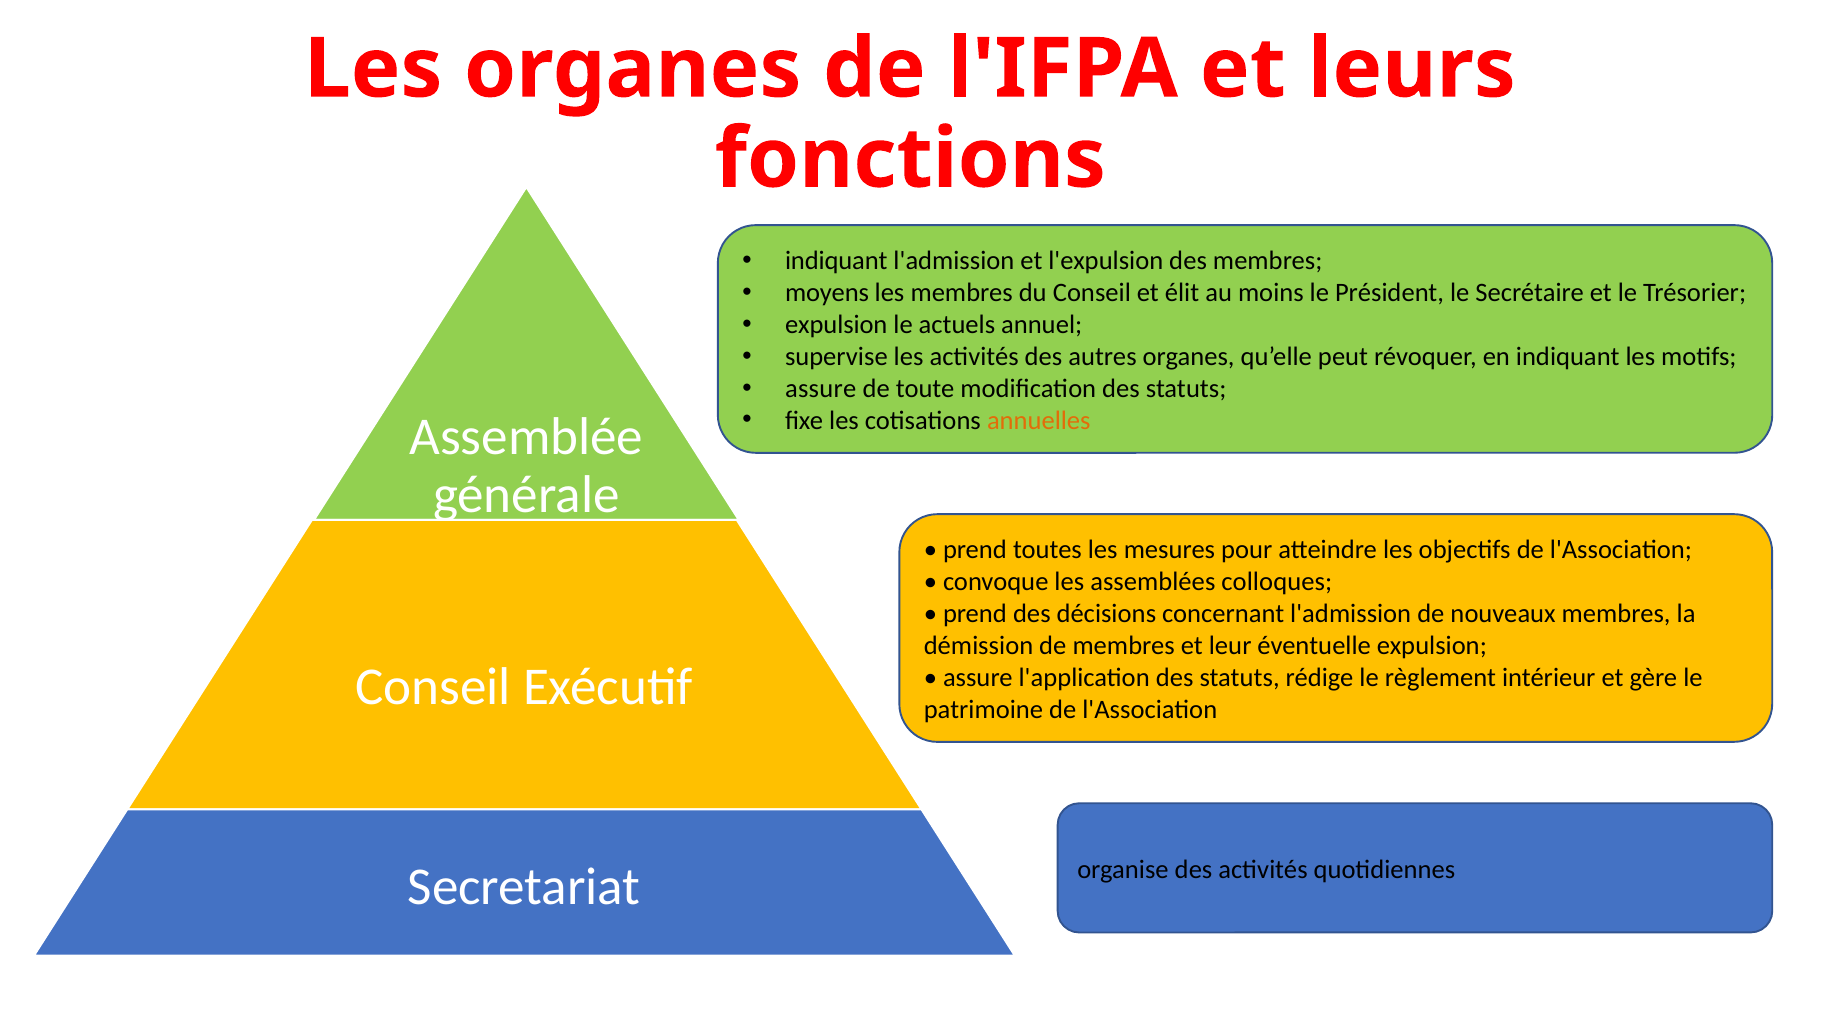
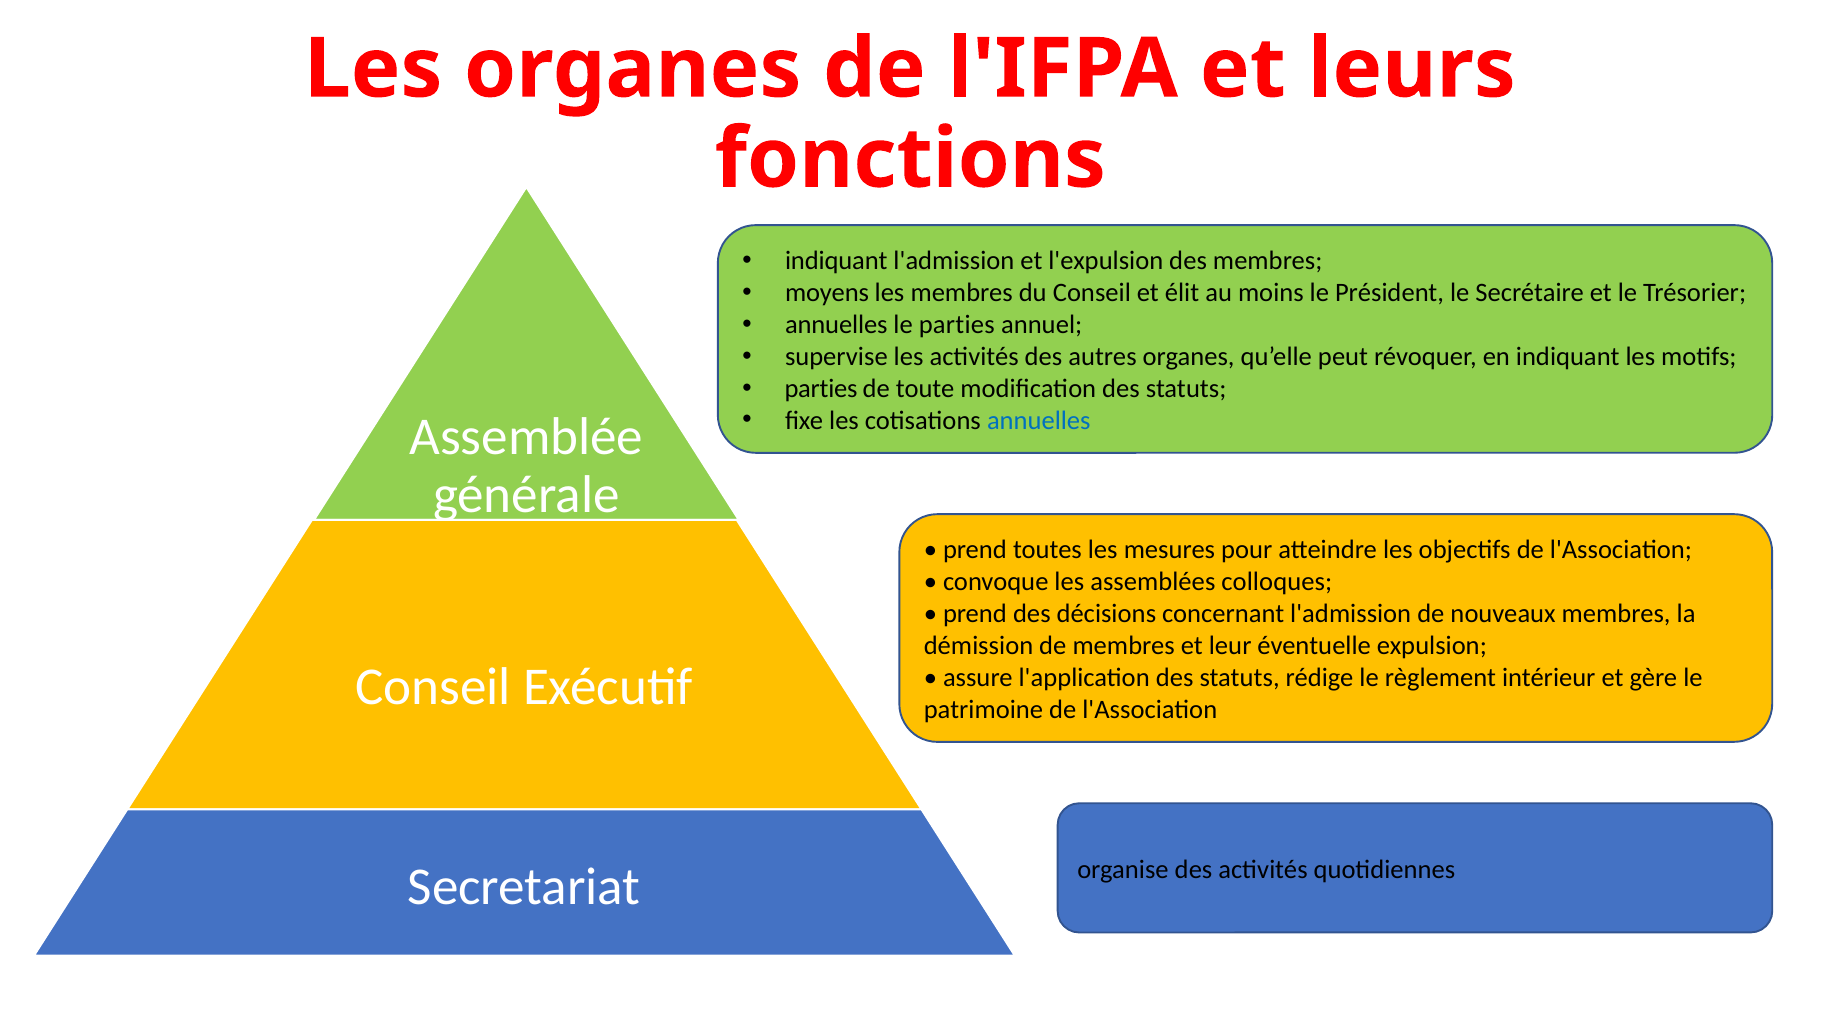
expulsion: expulsion -> annuelles (836, 325)
le actuels: actuels -> parties (957, 325)
assure: assure -> parties (821, 388)
annuelles colour: orange -> blue (1039, 420)
